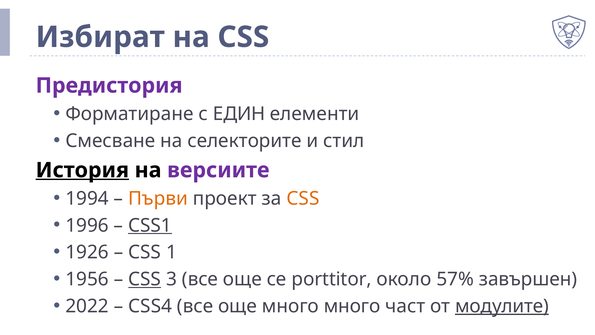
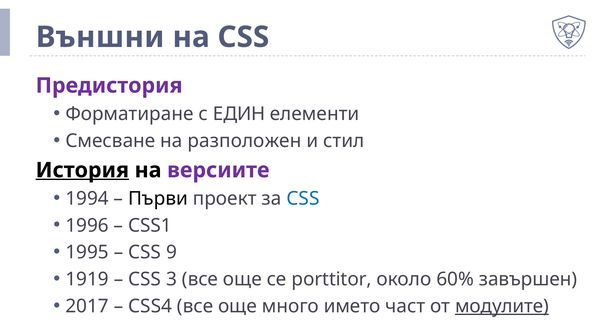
Избират: Избират -> Външни (100, 37)
селекторите: селекторите -> разположен (244, 141)
Първи colour: orange -> black (158, 198)
CSS colour: orange -> blue (303, 198)
CSS1 underline: present -> none (150, 225)
1926: 1926 -> 1995 (87, 252)
1: 1 -> 9 (171, 252)
1956: 1956 -> 1919 (87, 279)
CSS underline: present -> none (145, 279)
57%: 57% -> 60% (455, 279)
2022: 2022 -> 2017 (87, 306)
много много: много -> името (352, 306)
